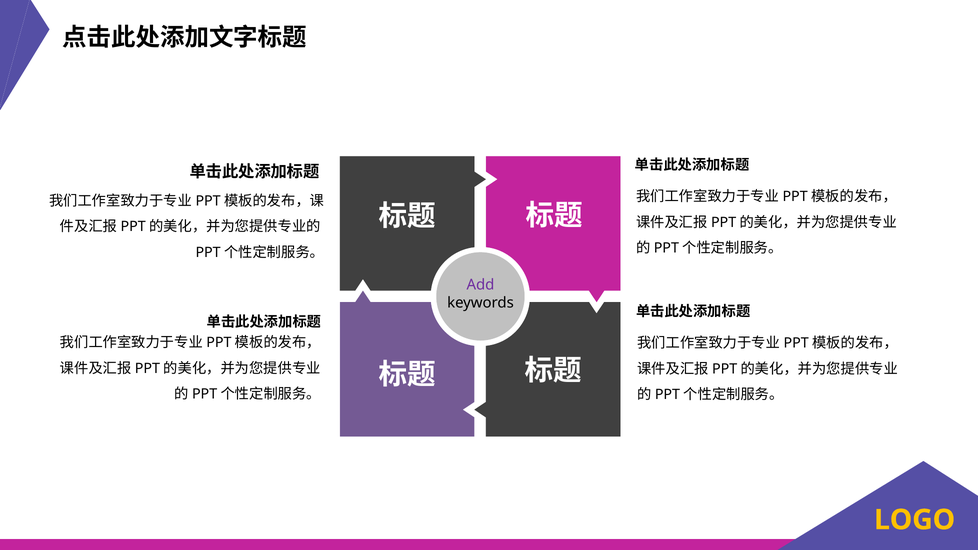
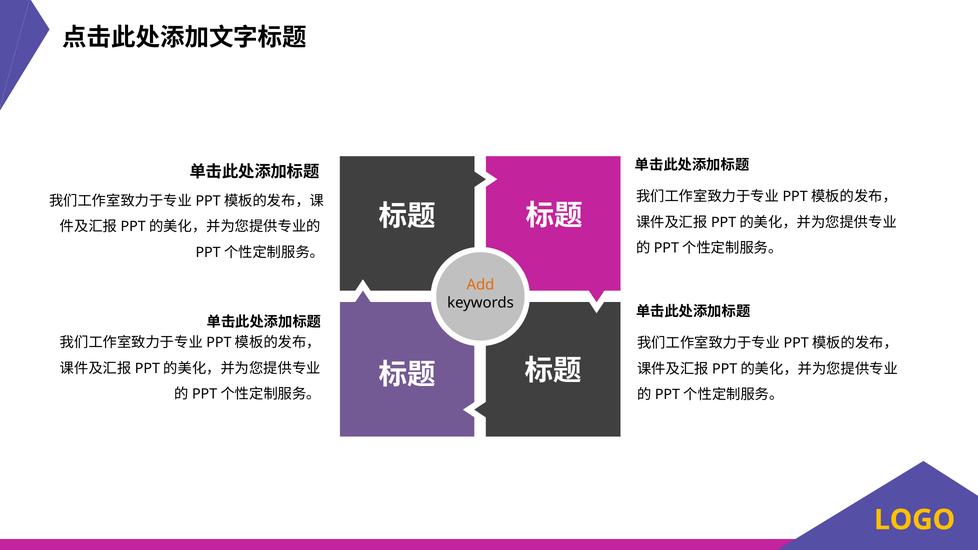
Add colour: purple -> orange (480, 285)
